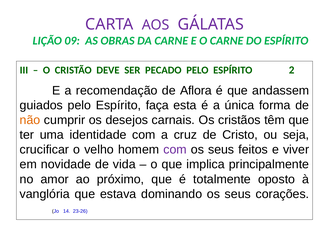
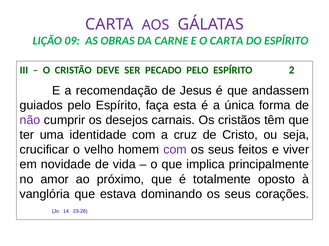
O CARNE: CARNE -> CARTA (227, 41)
Aflora: Aflora -> Jesus (196, 91)
não colour: orange -> purple (30, 120)
